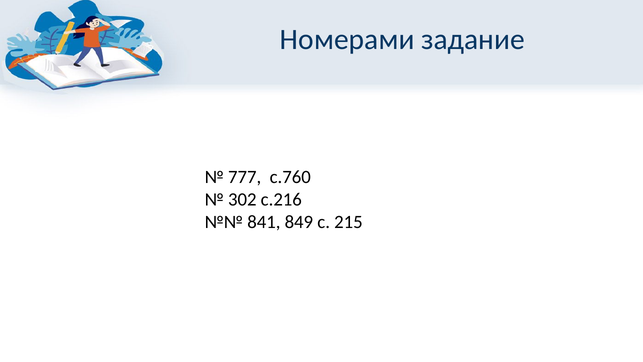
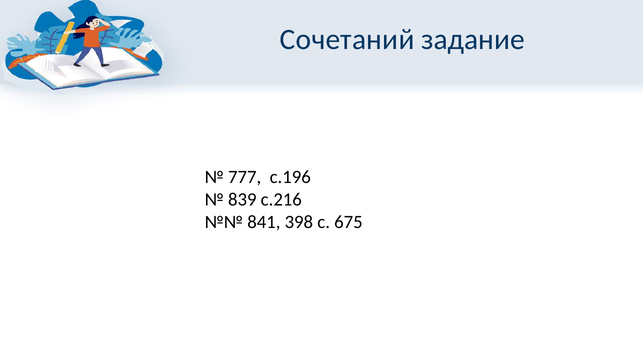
Номерами: Номерами -> Сочетаний (347, 40)
с.760: с.760 -> с.196 (290, 177)
302: 302 -> 839 (242, 199)
849: 849 -> 398 (299, 222)
215: 215 -> 675 (348, 222)
